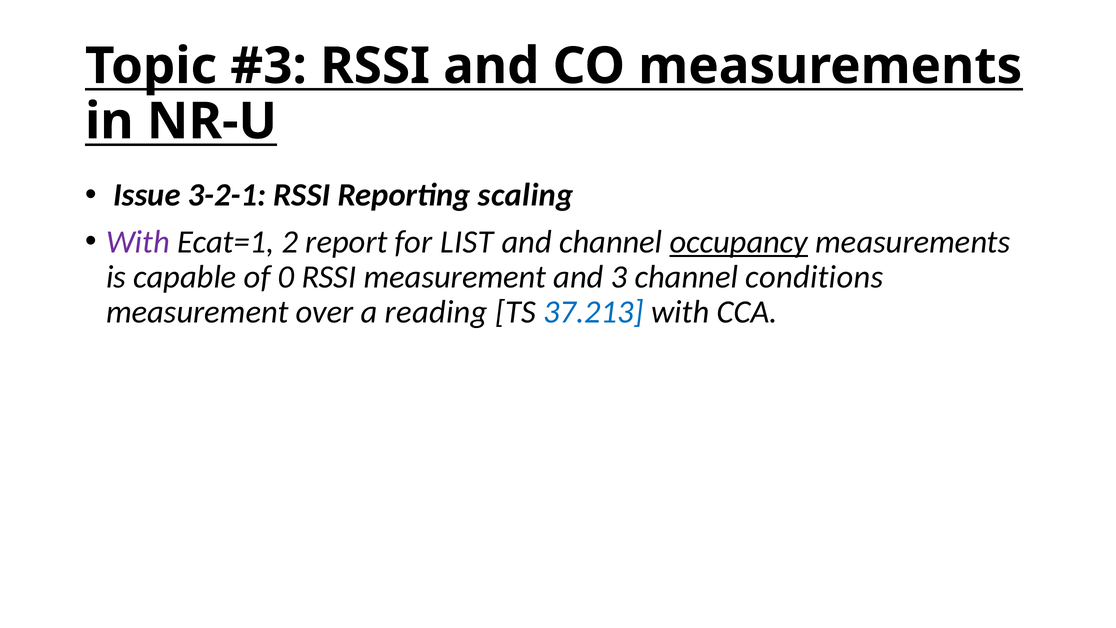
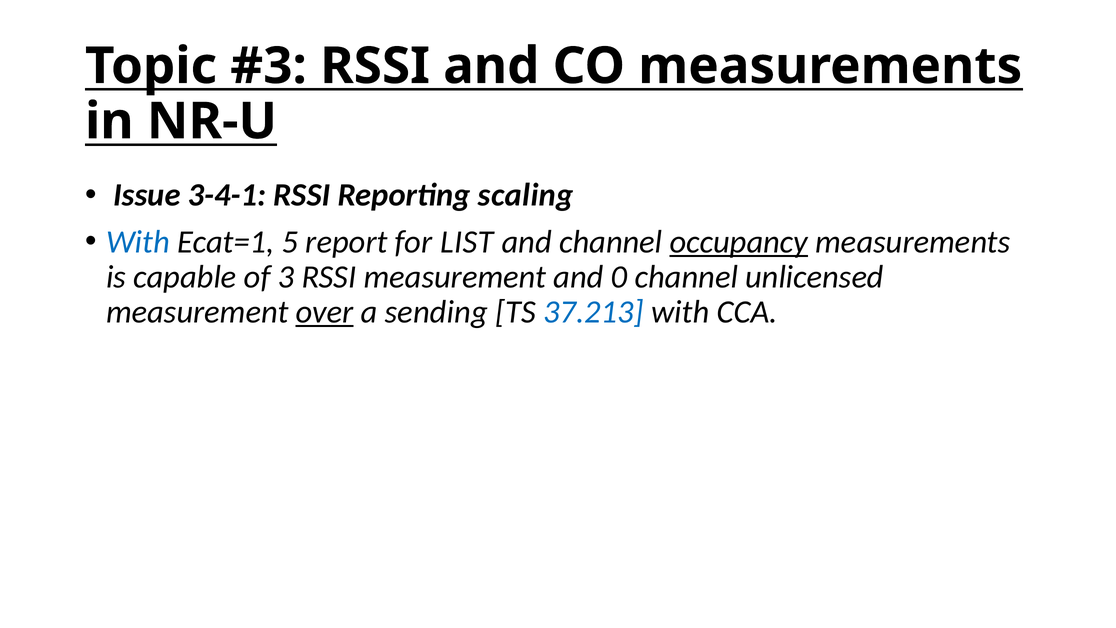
3-2-1: 3-2-1 -> 3-4-1 (227, 195)
With colour: purple -> blue (138, 242)
2: 2 -> 5 (290, 242)
0: 0 -> 3 (286, 277)
3: 3 -> 0 (619, 277)
conditions: conditions -> unlicensed (815, 277)
over underline: none -> present (325, 312)
reading: reading -> sending (436, 312)
